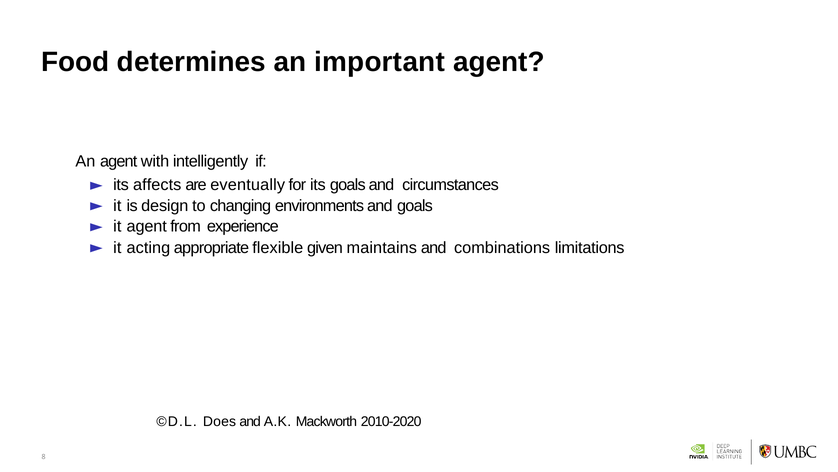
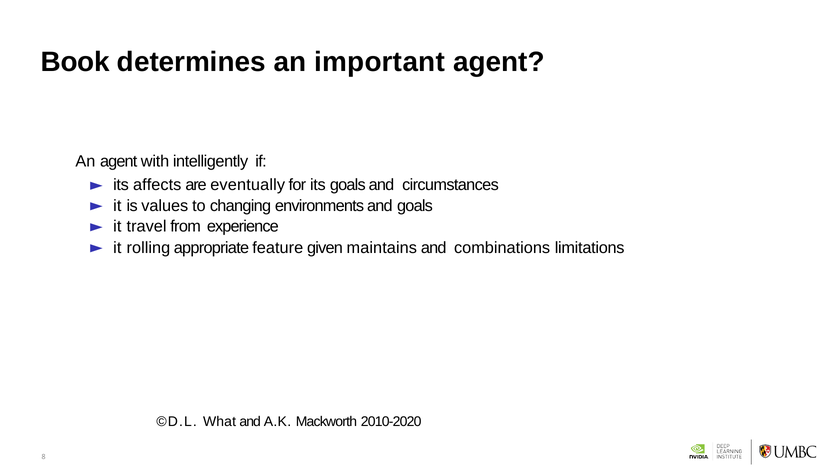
Food: Food -> Book (75, 62)
design: design -> values (165, 205)
it agent: agent -> travel (147, 226)
acting: acting -> rolling (148, 247)
flexible: flexible -> feature (278, 247)
Does: Does -> What (220, 421)
